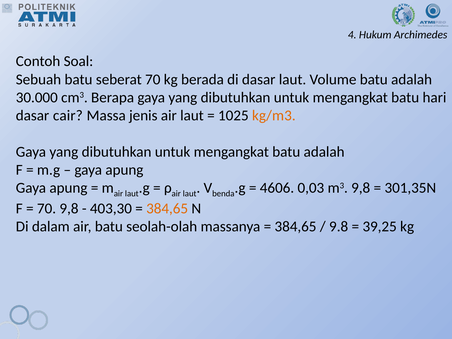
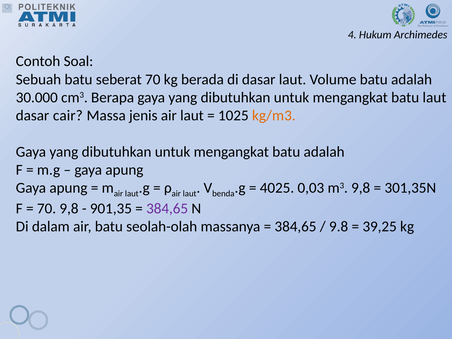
batu hari: hari -> laut (434, 97)
4606: 4606 -> 4025 (277, 188)
403,30: 403,30 -> 901,35 (111, 208)
384,65 colour: orange -> purple (167, 208)
